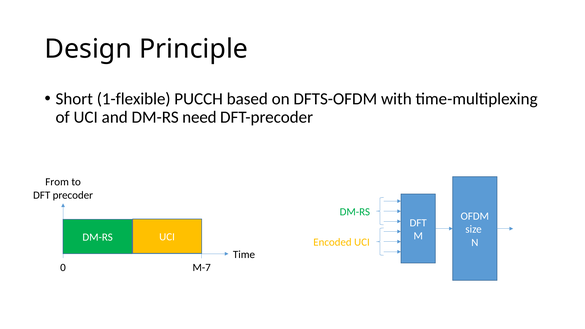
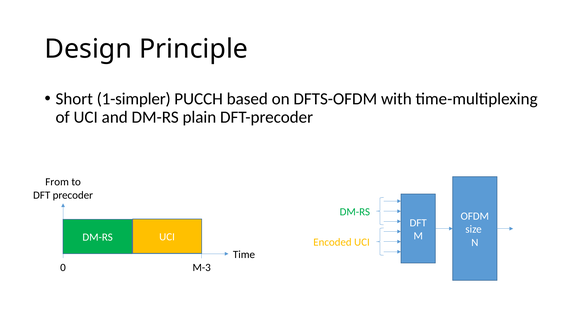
1-flexible: 1-flexible -> 1-simpler (134, 99)
need: need -> plain (199, 117)
M-7: M-7 -> M-3 (202, 268)
